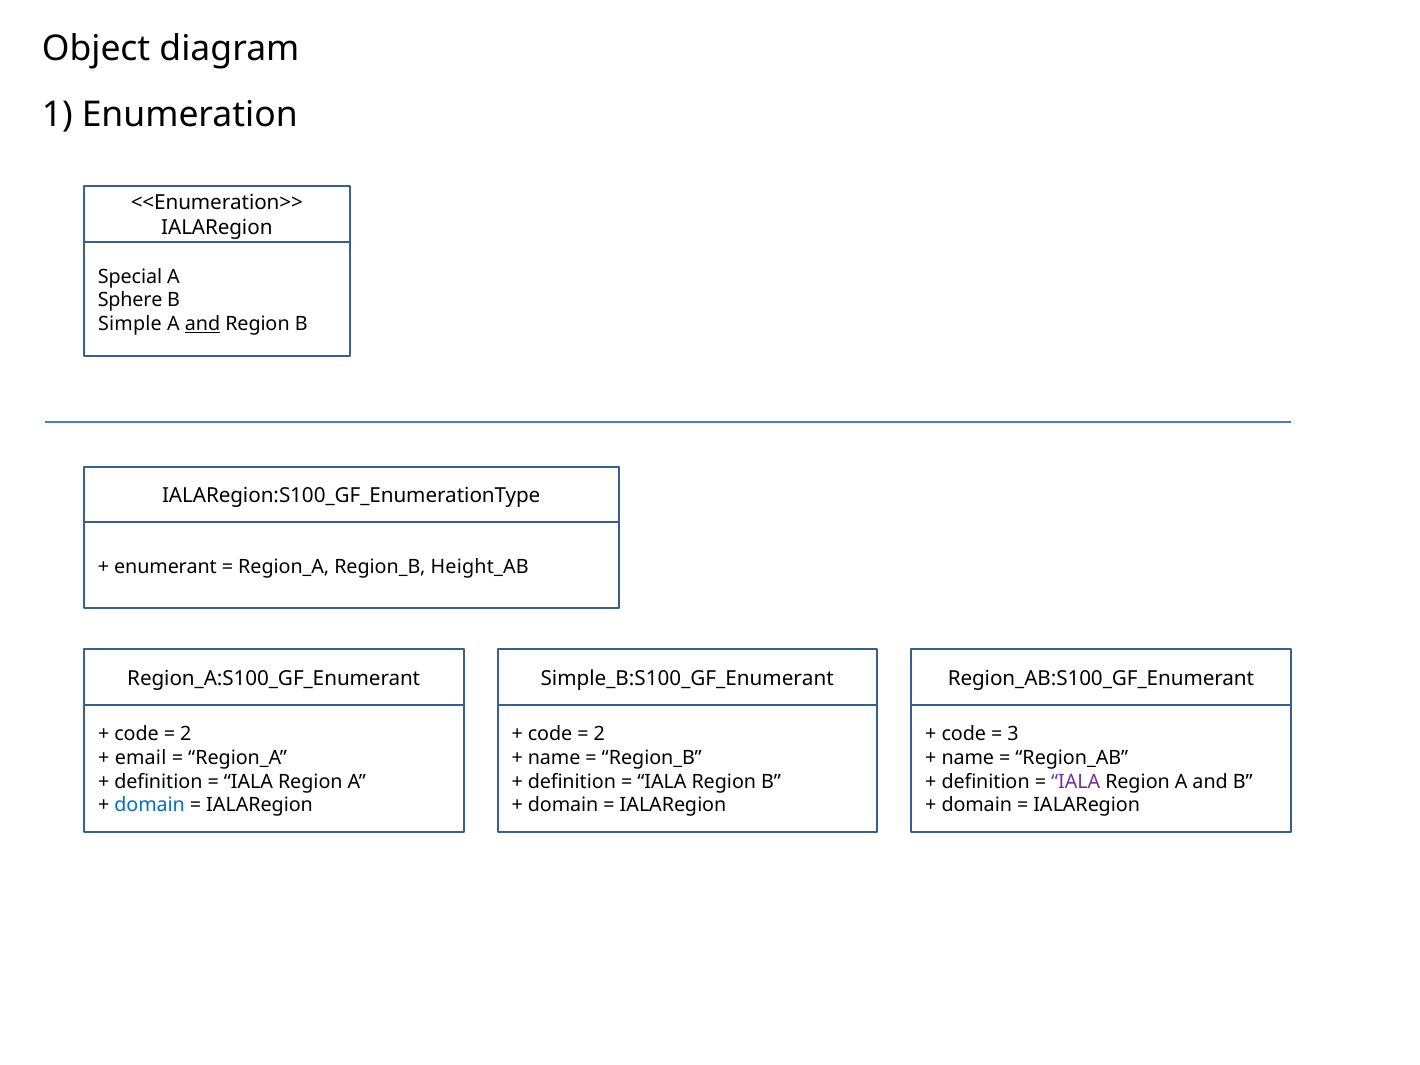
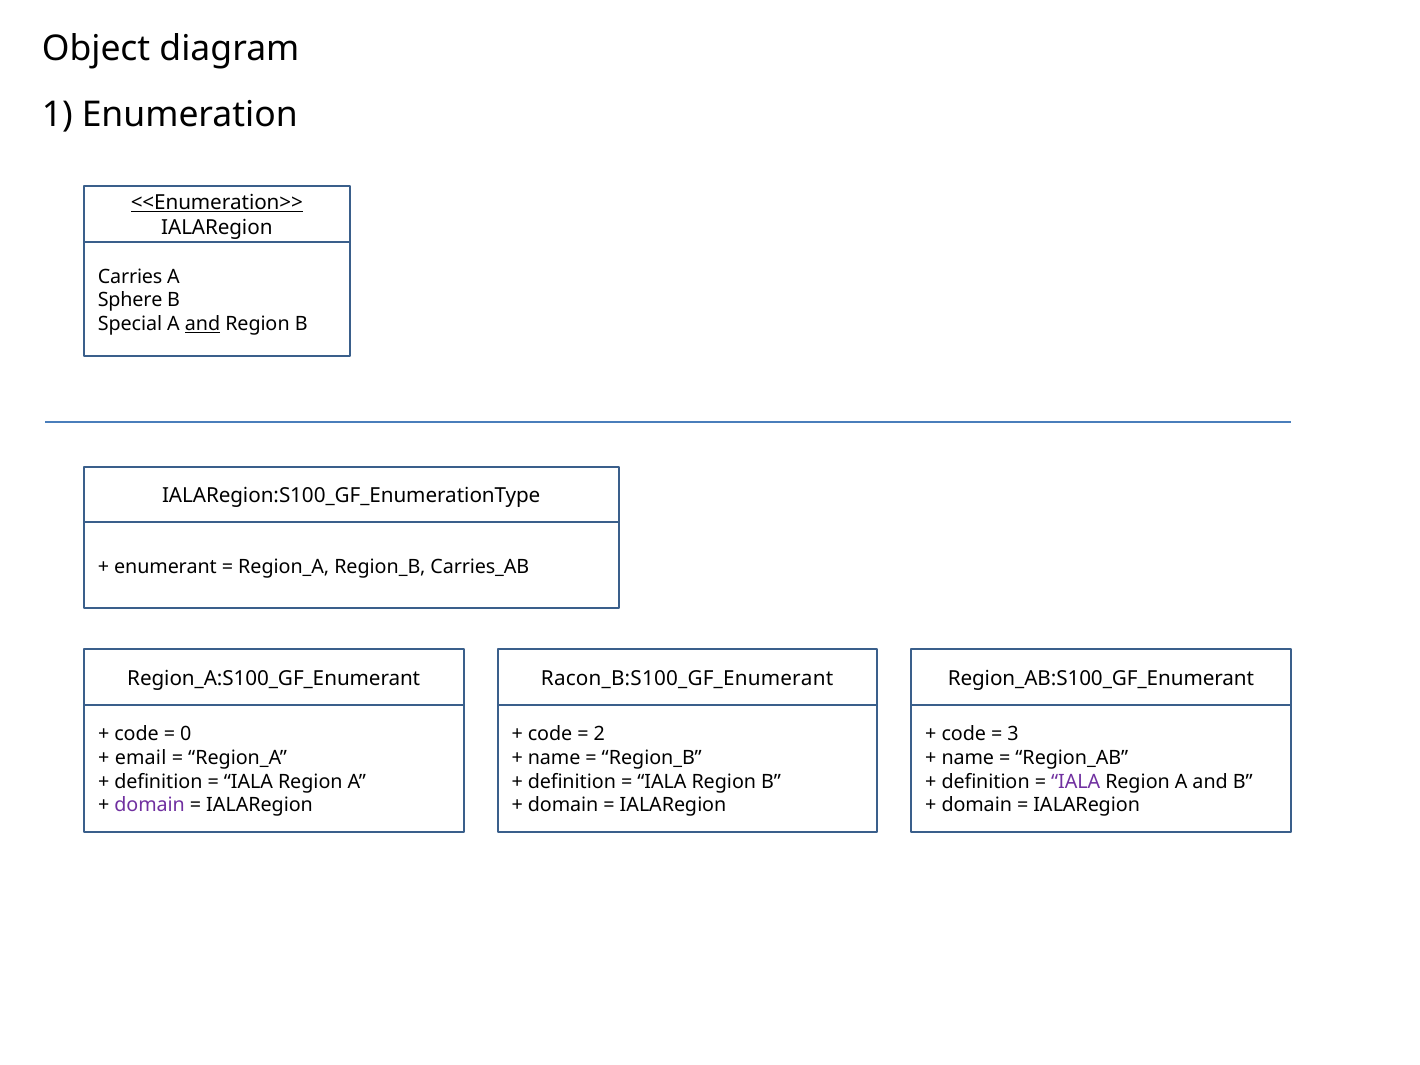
<<Enumeration>> underline: none -> present (217, 203)
Special: Special -> Carries (130, 277)
Simple: Simple -> Special (130, 324)
Height_AB: Height_AB -> Carries_AB (480, 567)
Simple_B:S100_GF_Enumerant: Simple_B:S100_GF_Enumerant -> Racon_B:S100_GF_Enumerant (687, 678)
2: 2 -> 0 (186, 734)
domain colour: blue -> purple (150, 805)
